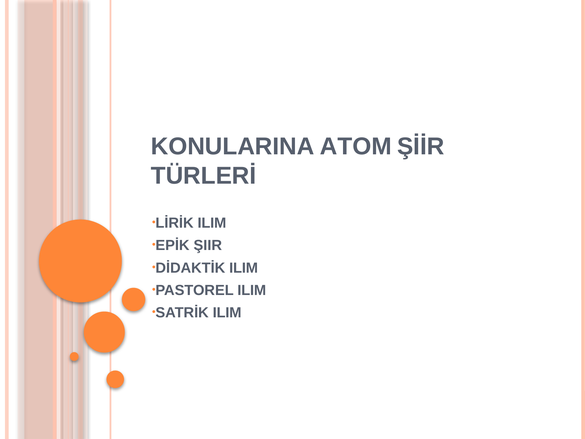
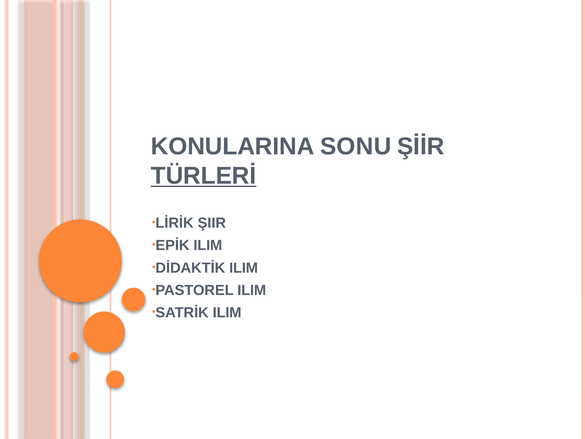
ATOM: ATOM -> SONU (356, 146)
TÜRLERİ underline: none -> present (204, 176)
LİRİK ILIM: ILIM -> ŞIIR (212, 223)
EPİK ŞIIR: ŞIIR -> ILIM (208, 245)
